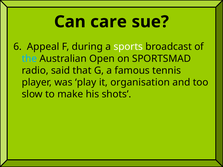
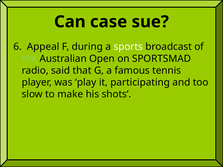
care: care -> case (109, 22)
the colour: light blue -> light green (29, 59)
organisation: organisation -> participating (140, 82)
